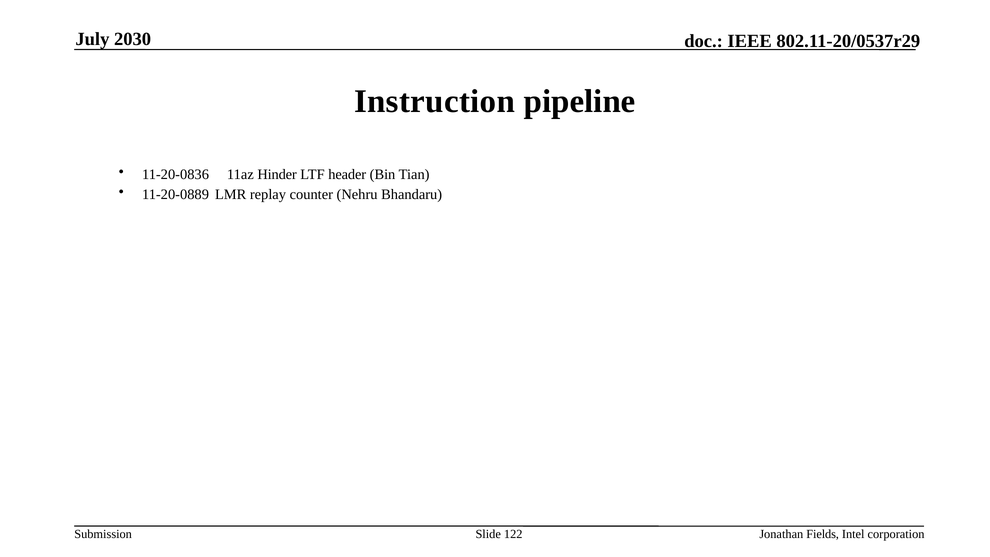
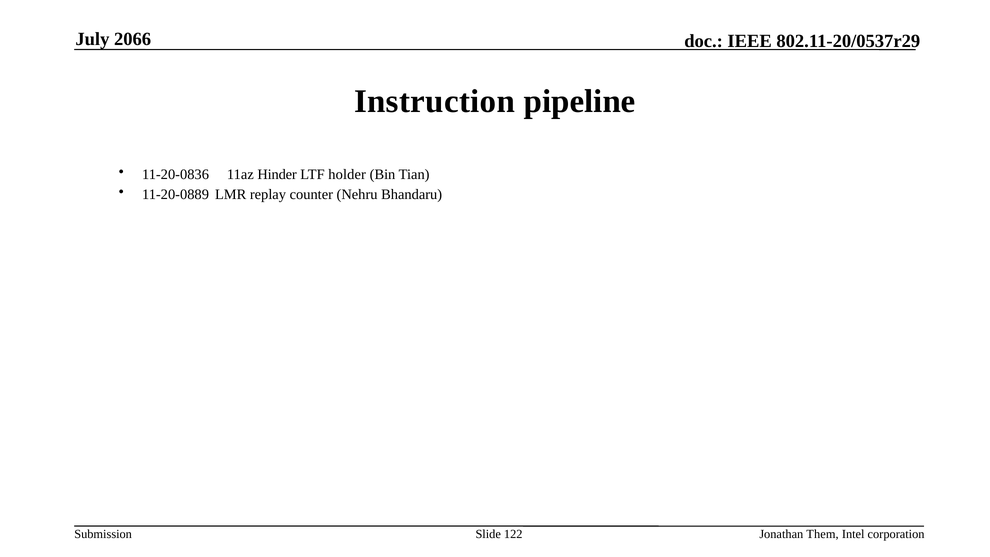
2030: 2030 -> 2066 (133, 39)
header: header -> holder (347, 174)
Fields: Fields -> Them (823, 534)
